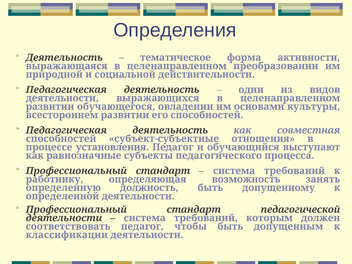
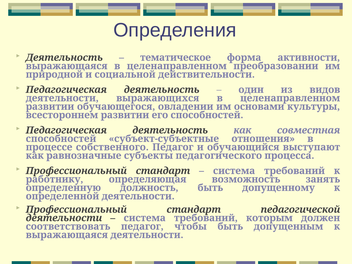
установления: установления -> собственного (112, 147)
классификации: классификации -> выражающаяся (67, 235)
